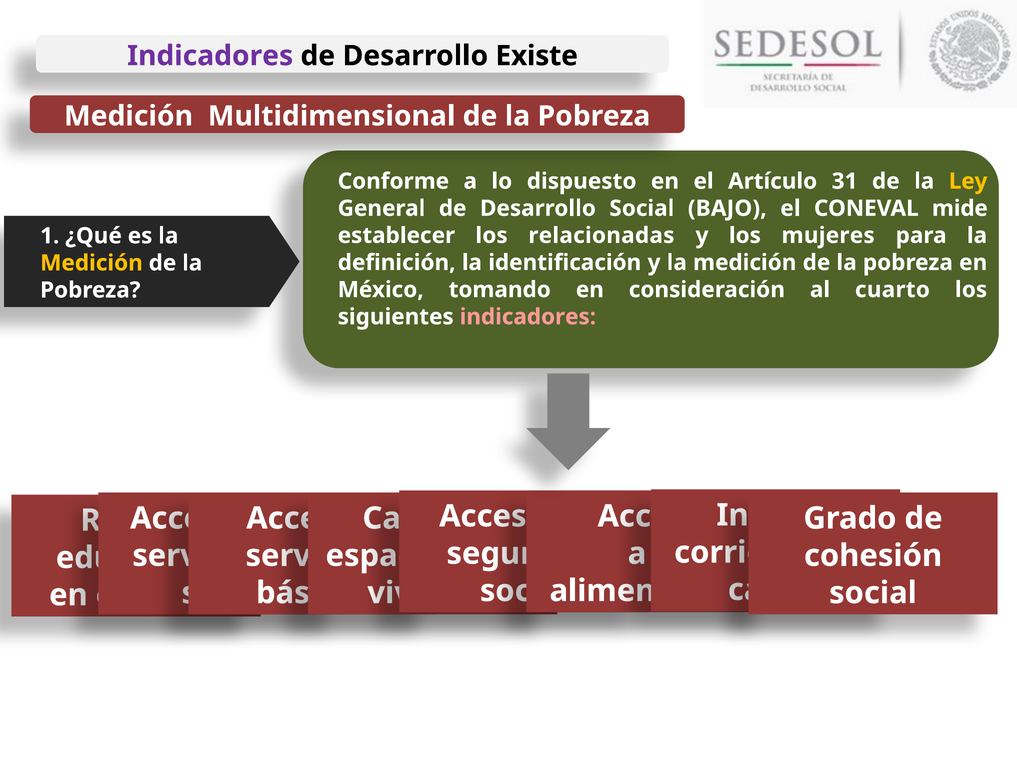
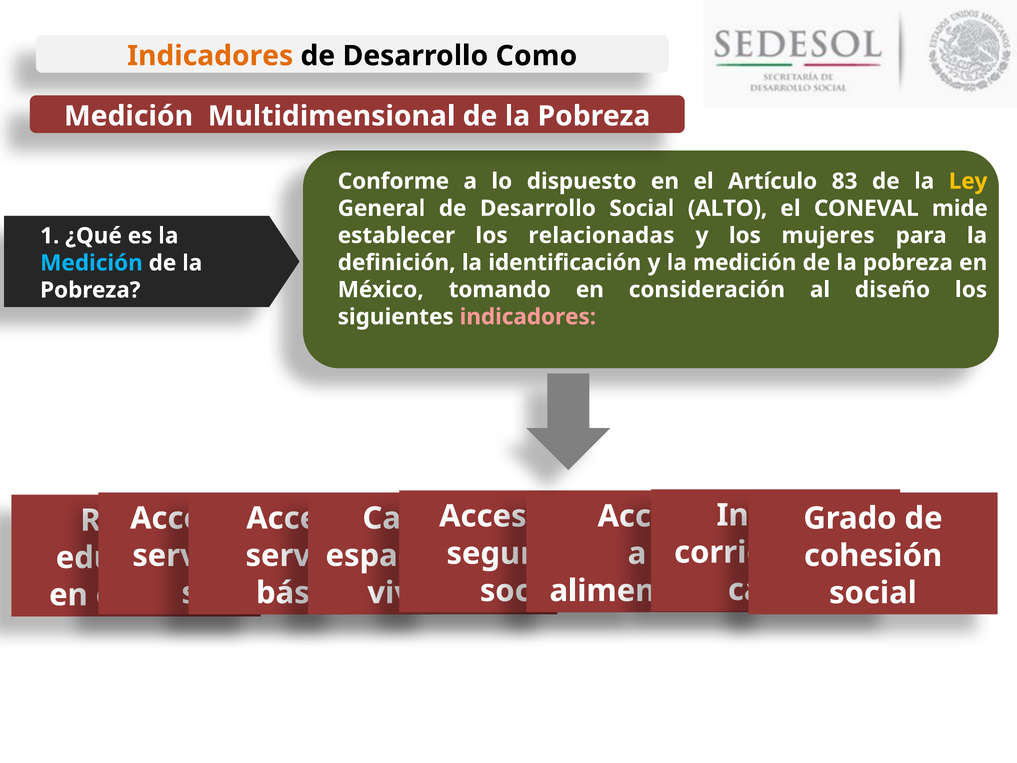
Indicadores colour: purple -> orange (210, 56)
Existe: Existe -> Como (536, 56)
31: 31 -> 83 (845, 181)
BAJO: BAJO -> ALTO (727, 208)
Medición colour: yellow -> light blue (91, 263)
cuarto: cuarto -> diseño (892, 290)
